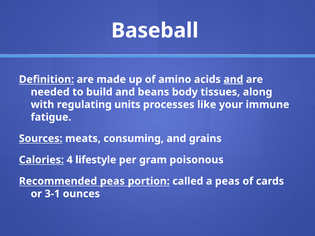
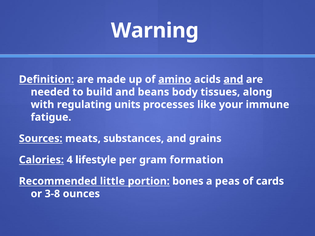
Baseball: Baseball -> Warning (155, 31)
amino underline: none -> present (175, 79)
consuming: consuming -> substances (134, 139)
poisonous: poisonous -> formation (197, 160)
Recommended peas: peas -> little (112, 181)
called: called -> bones (188, 181)
3-1: 3-1 -> 3-8 (52, 194)
